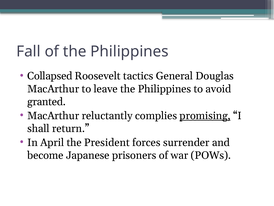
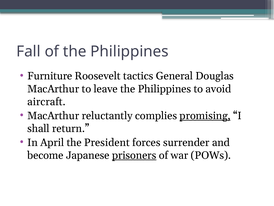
Collapsed: Collapsed -> Furniture (50, 76)
granted: granted -> aircraft (46, 101)
prisoners underline: none -> present (134, 155)
